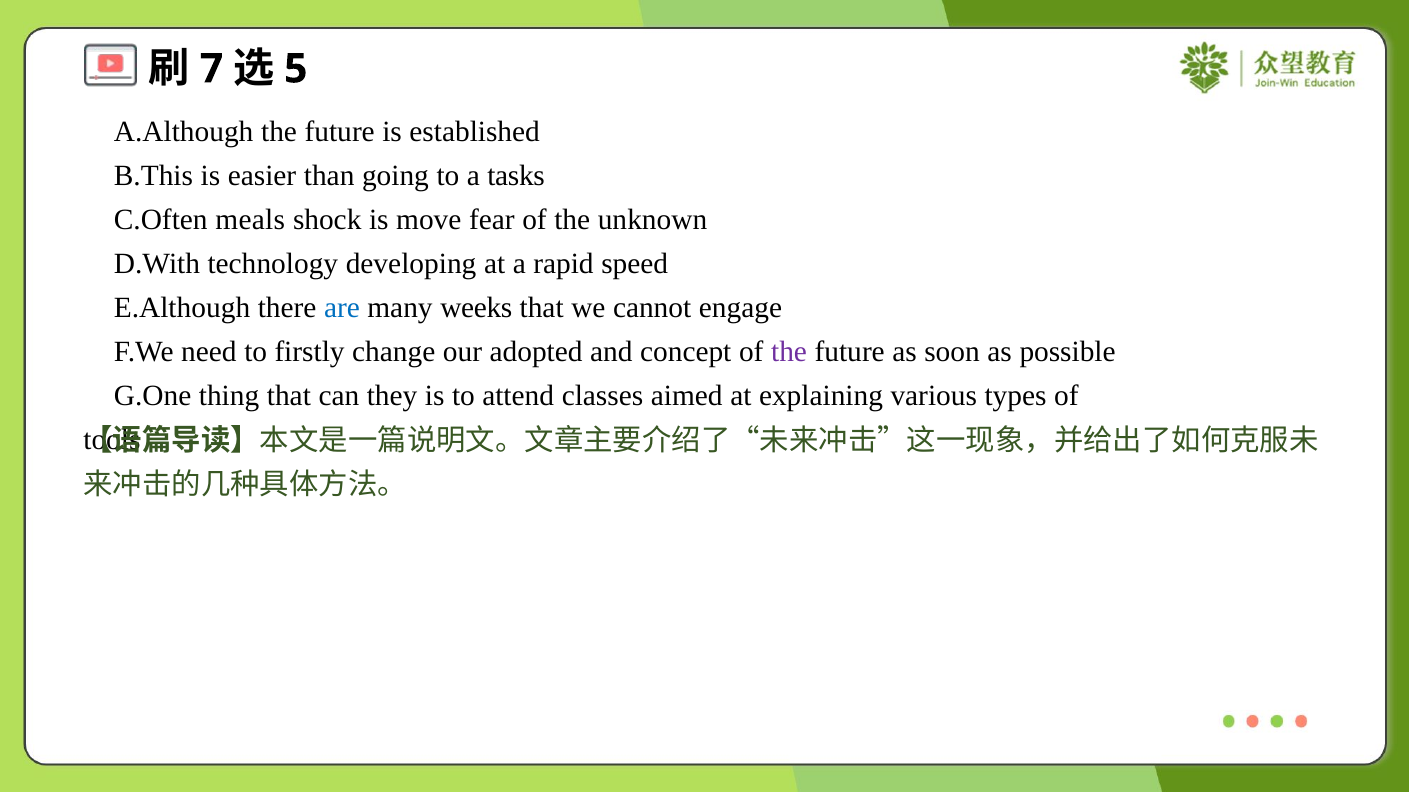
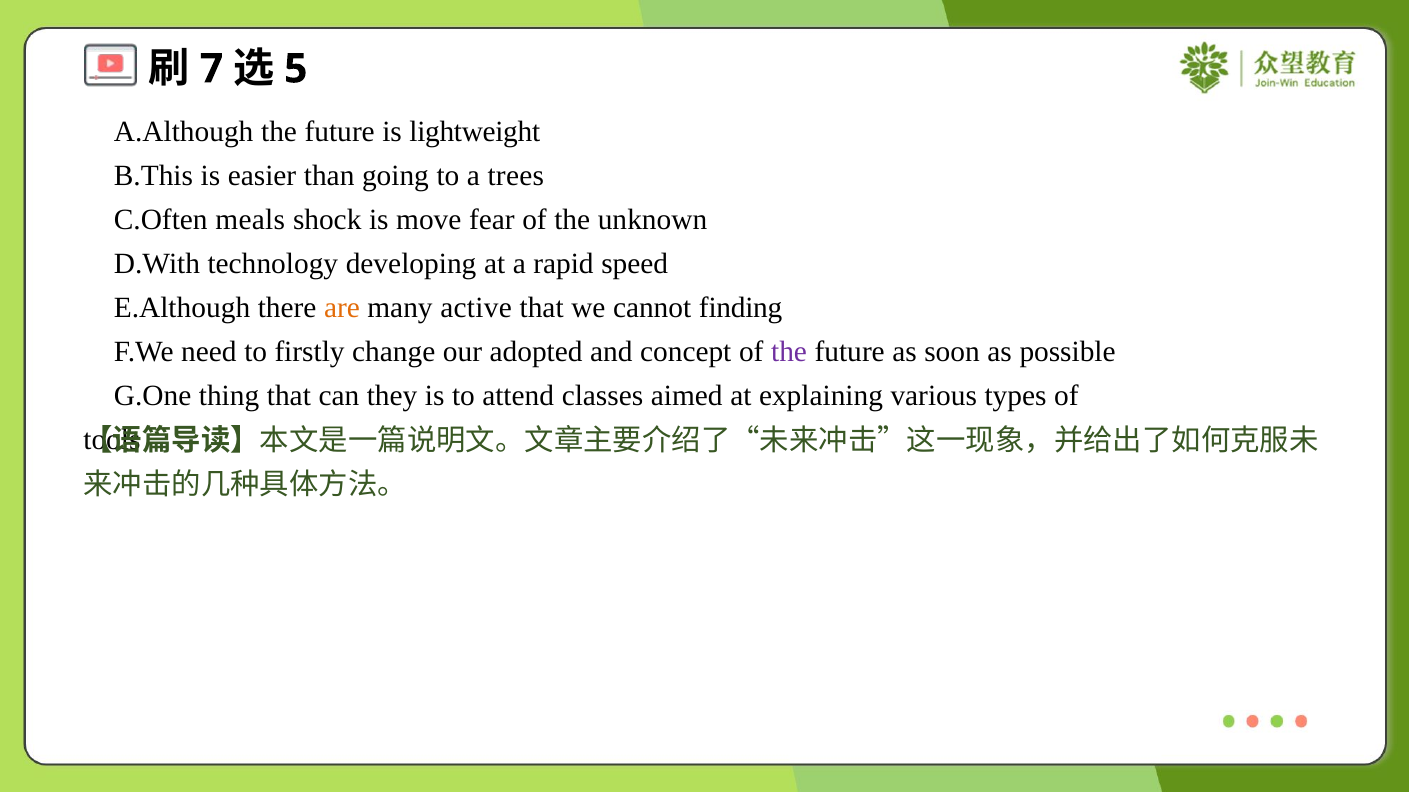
established: established -> lightweight (475, 132)
tasks: tasks -> trees (516, 176)
are colour: blue -> orange (342, 308)
weeks: weeks -> active (476, 308)
engage: engage -> finding (741, 308)
